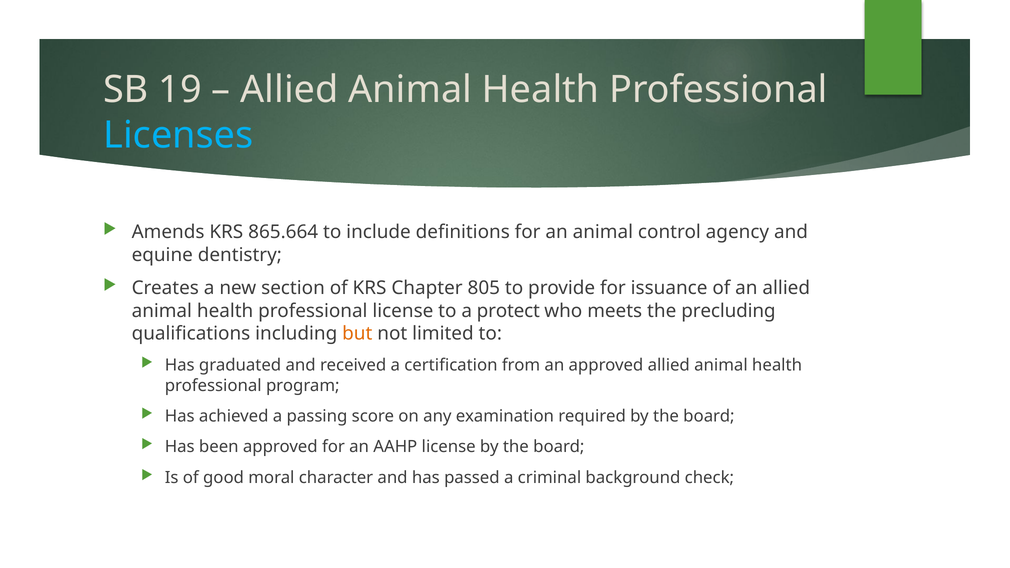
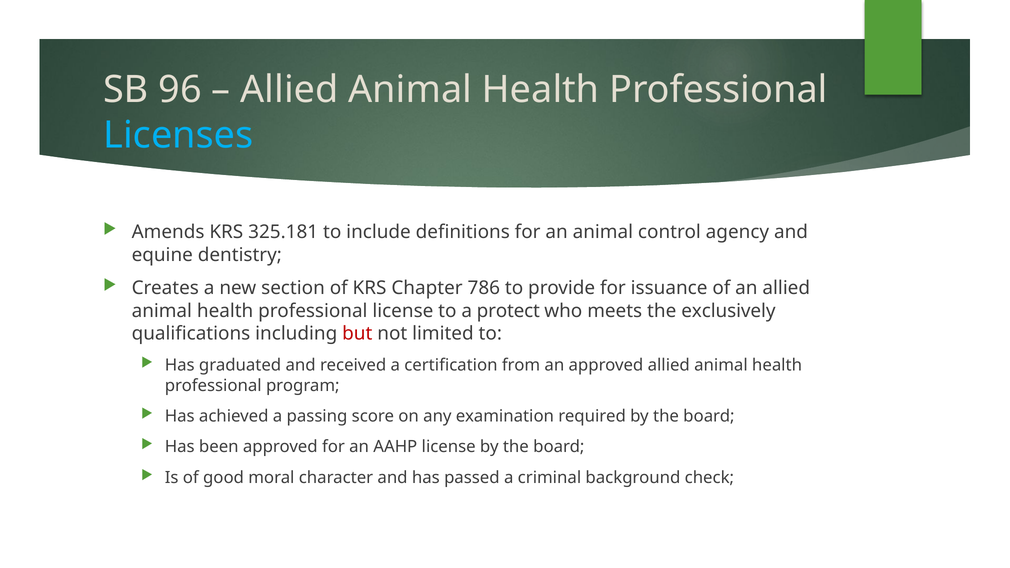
19: 19 -> 96 (180, 90)
865.664: 865.664 -> 325.181 (283, 232)
805: 805 -> 786 (484, 288)
precluding: precluding -> exclusively (728, 311)
but colour: orange -> red (357, 334)
